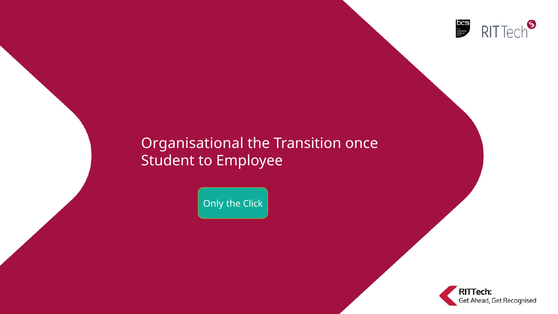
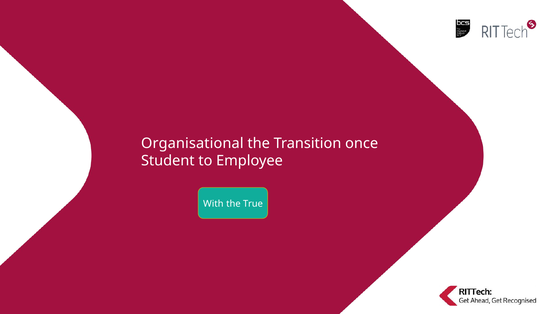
Only: Only -> With (213, 204)
Click: Click -> True (253, 204)
